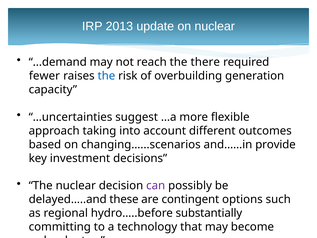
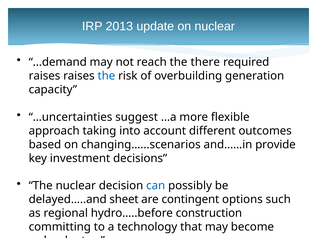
fewer: fewer -> raises (44, 76)
can colour: purple -> blue (156, 186)
these: these -> sheet (124, 199)
substantially: substantially -> construction (209, 213)
